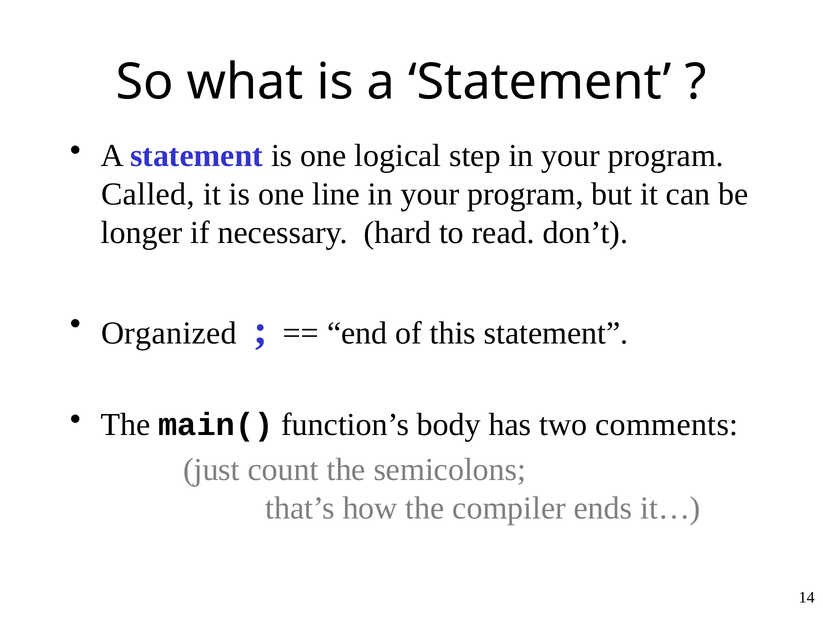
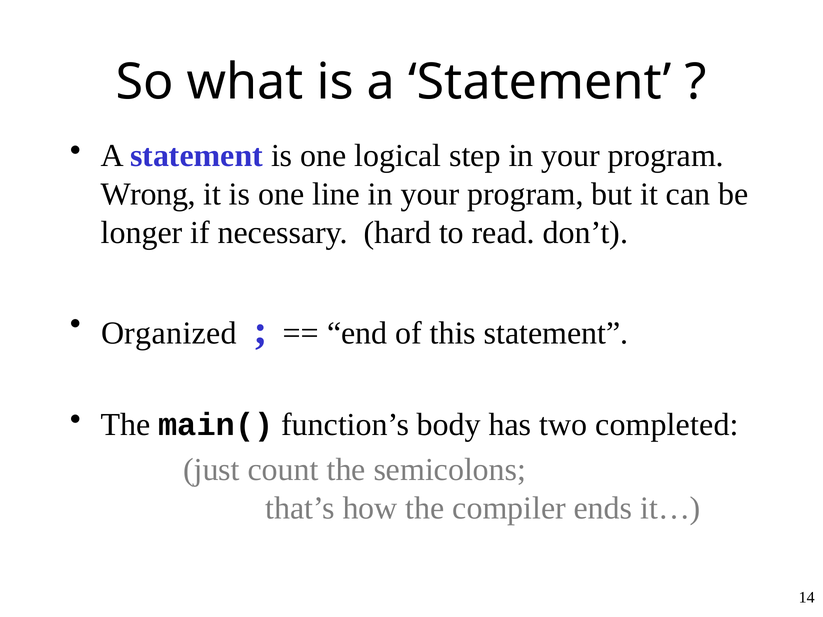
Called: Called -> Wrong (148, 194)
comments: comments -> completed (667, 425)
